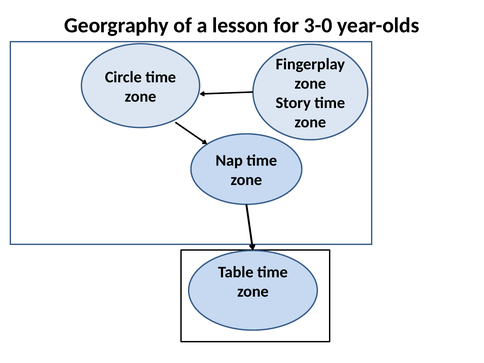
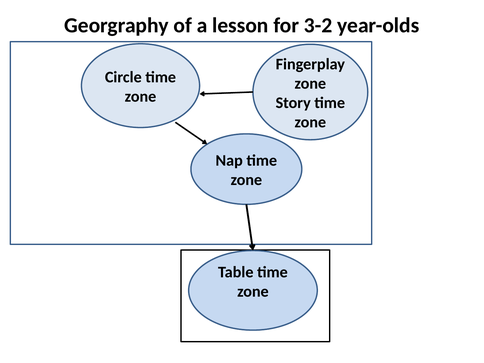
3-0: 3-0 -> 3-2 (318, 25)
